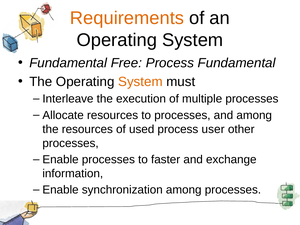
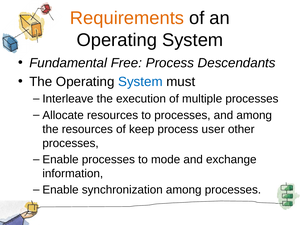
Process Fundamental: Fundamental -> Descendants (237, 63)
System colour: orange -> blue (140, 82)
used: used -> keep (142, 129)
faster: faster -> mode (166, 160)
